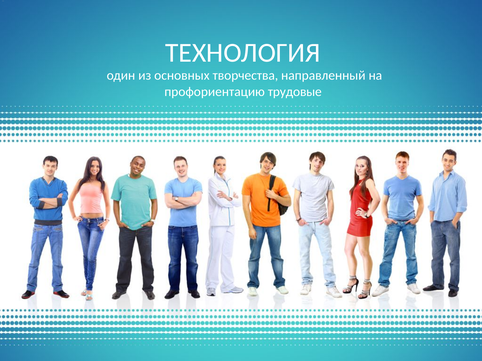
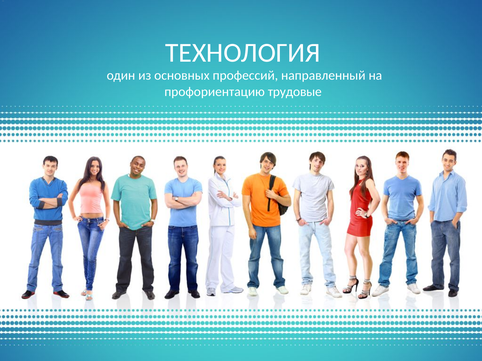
творчества: творчества -> профессий (245, 76)
